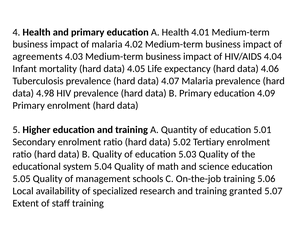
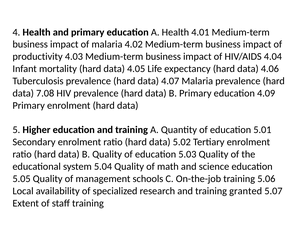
agreements: agreements -> productivity (38, 57)
4.98: 4.98 -> 7.08 (45, 93)
